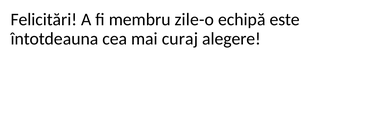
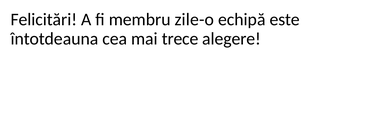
curaj: curaj -> trece (180, 39)
